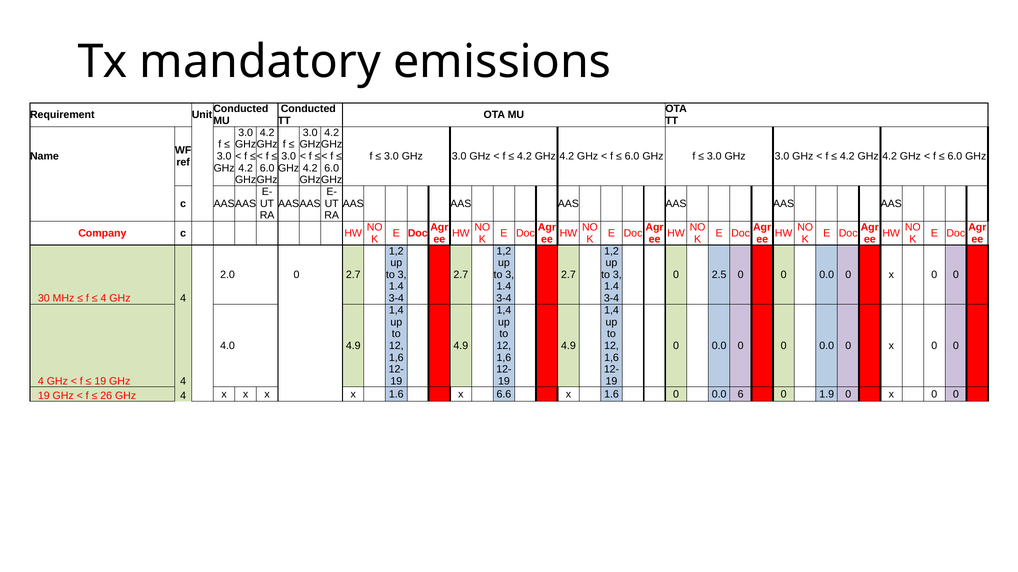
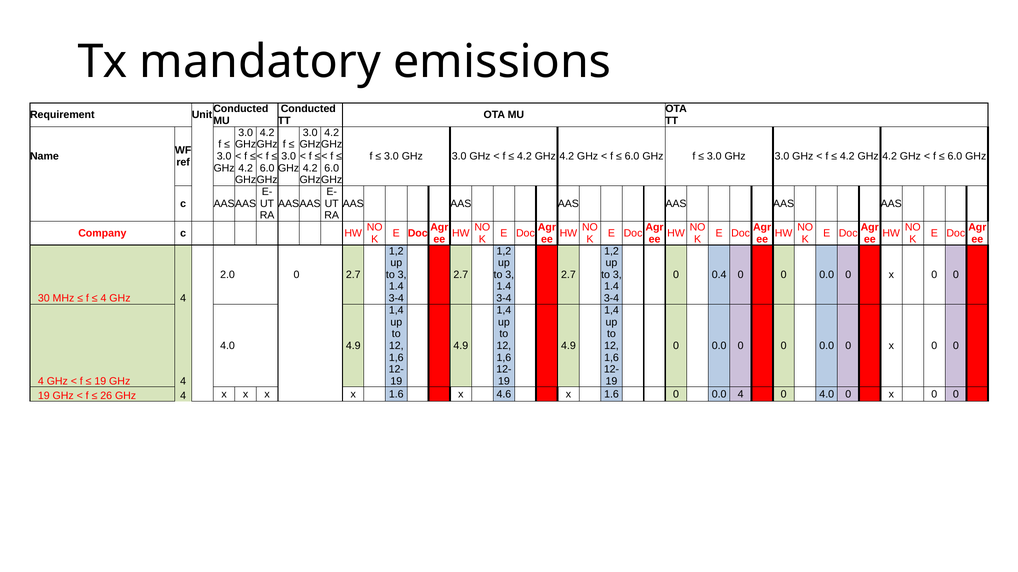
2.5: 2.5 -> 0.4 (719, 275)
6.6: 6.6 -> 4.6 (504, 395)
0.0 6: 6 -> 4 (741, 395)
0 1.9: 1.9 -> 4.0 (827, 395)
